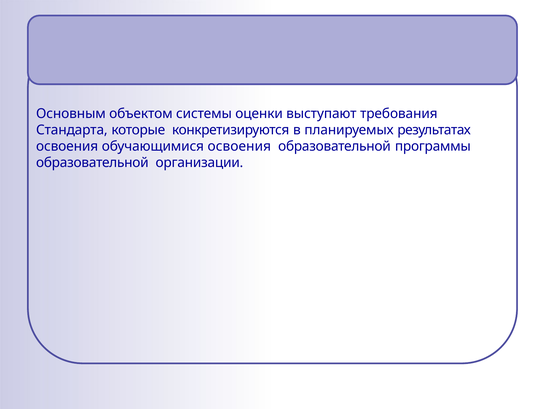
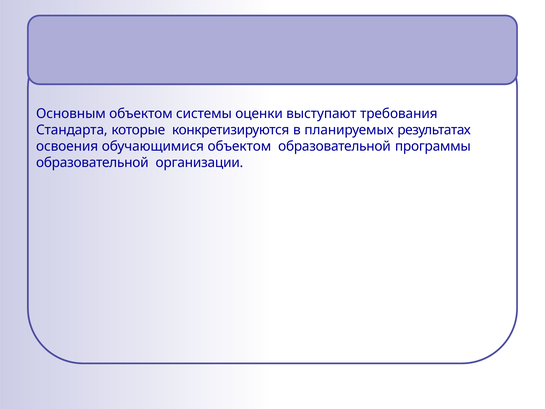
обучающимися освоения: освоения -> объектом (239, 146)
